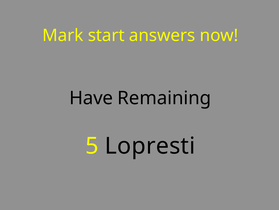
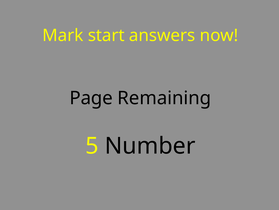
Have: Have -> Page (91, 98)
Lopresti: Lopresti -> Number (150, 146)
